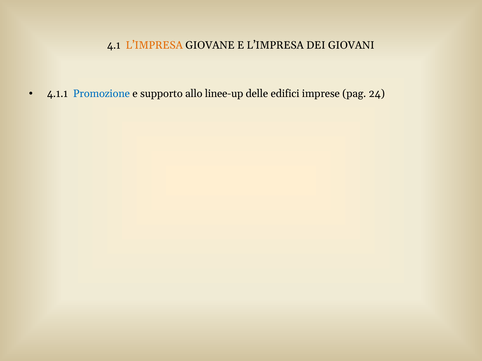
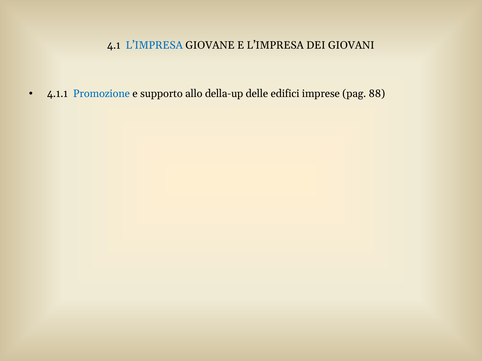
L’IMPRESA colour: orange -> blue (154, 45)
linee-up: linee-up -> della-up (224, 94)
24: 24 -> 88 (377, 94)
